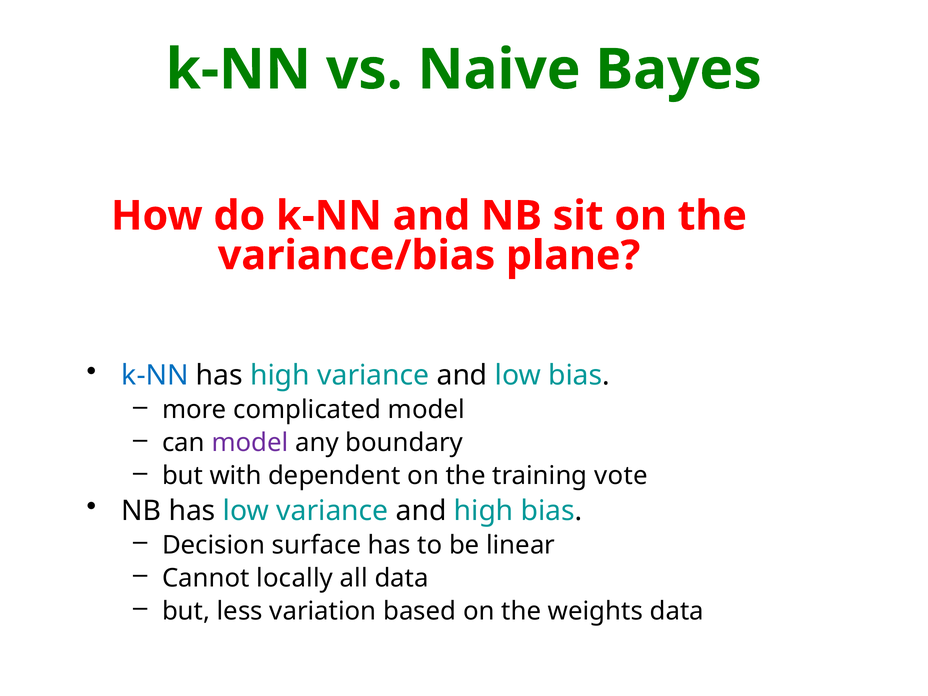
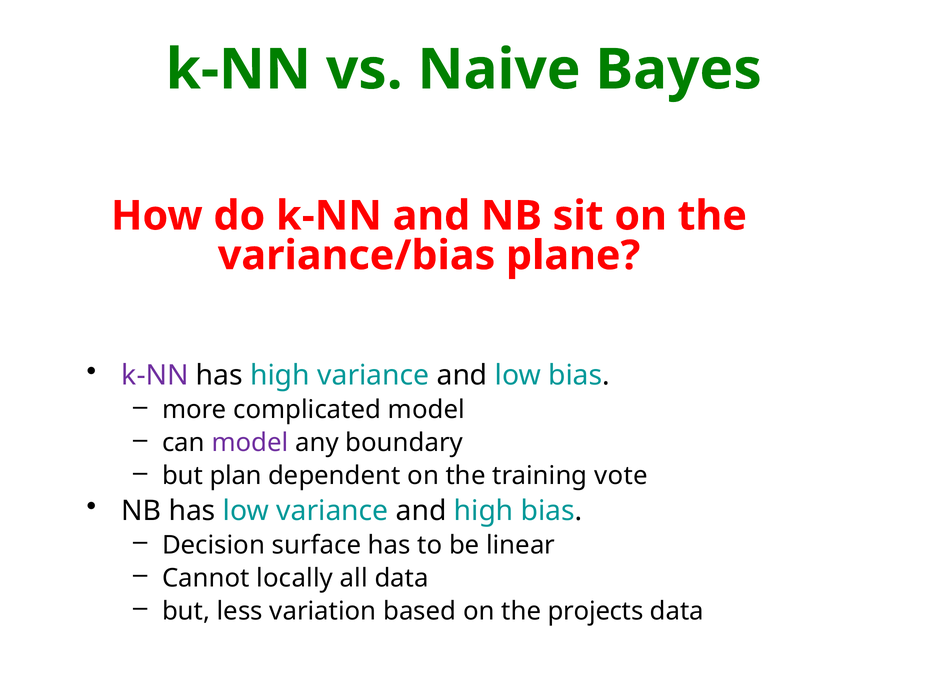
k-NN colour: blue -> purple (155, 376)
with: with -> plan (236, 476)
weights: weights -> projects (596, 611)
